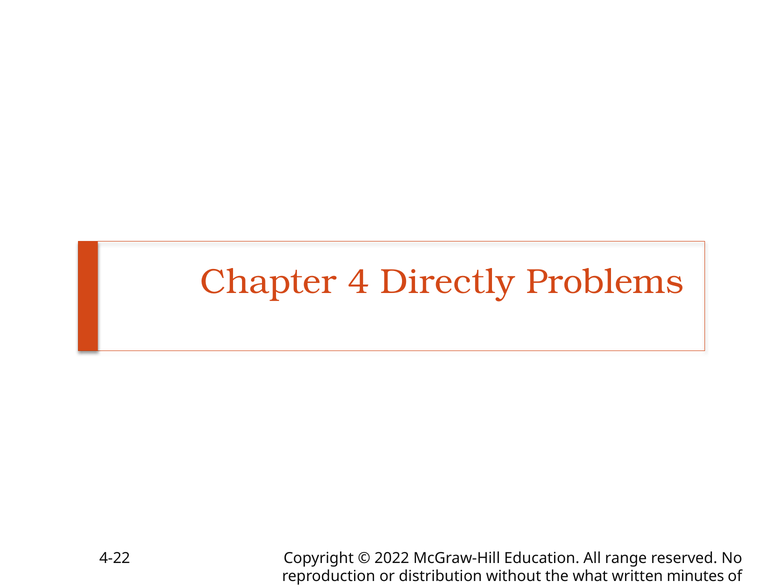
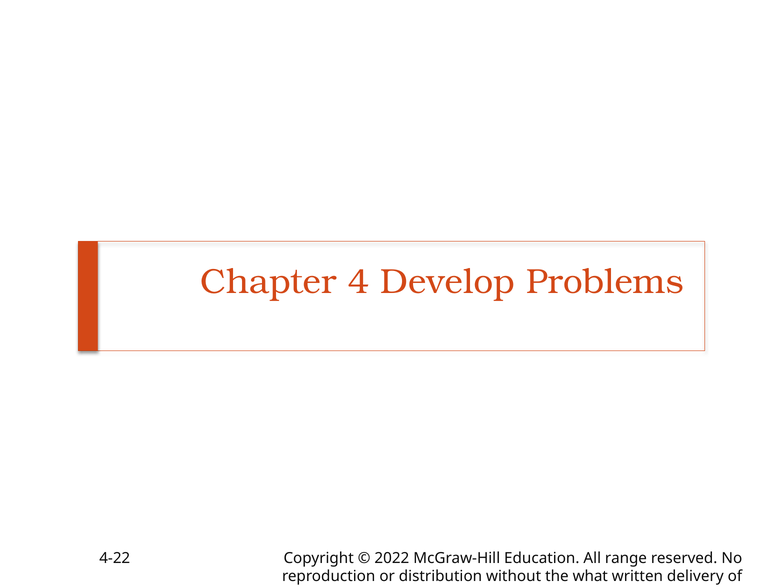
Directly: Directly -> Develop (448, 282)
minutes: minutes -> delivery (695, 577)
